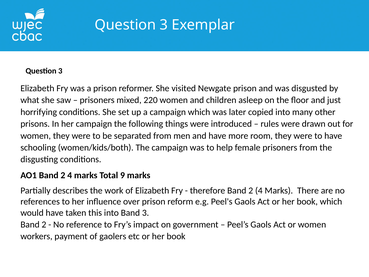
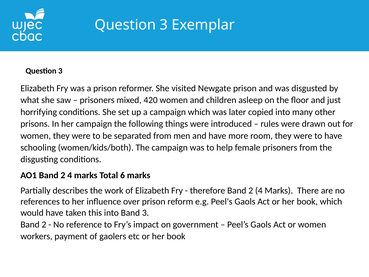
220: 220 -> 420 (151, 100)
9: 9 -> 6 (123, 175)
